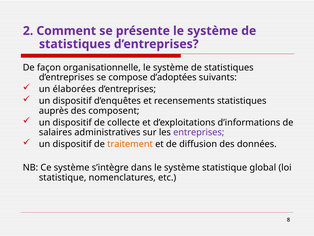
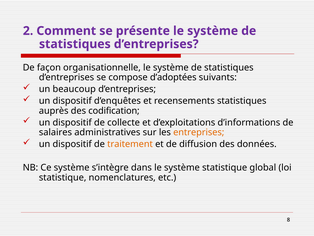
élaborées: élaborées -> beaucoup (74, 89)
composent: composent -> codification (114, 111)
entreprises colour: purple -> orange (199, 132)
